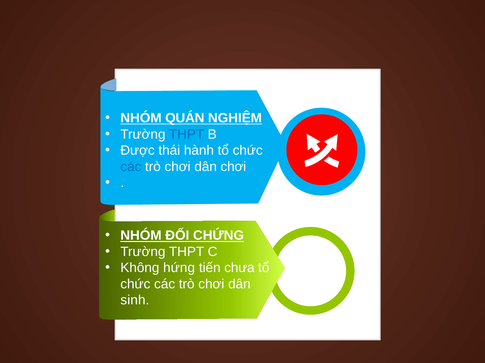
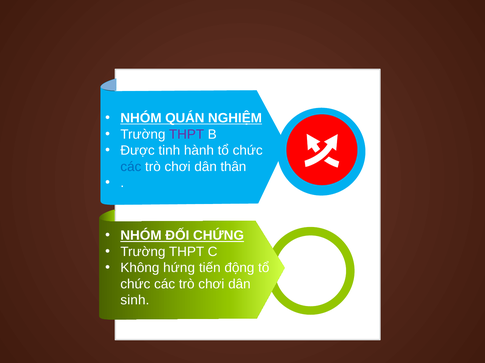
THPT colour: blue -> purple (187, 135)
thái: thái -> tinh (169, 151)
dân chơi: chơi -> thân (233, 167)
chưa: chưa -> động (239, 268)
